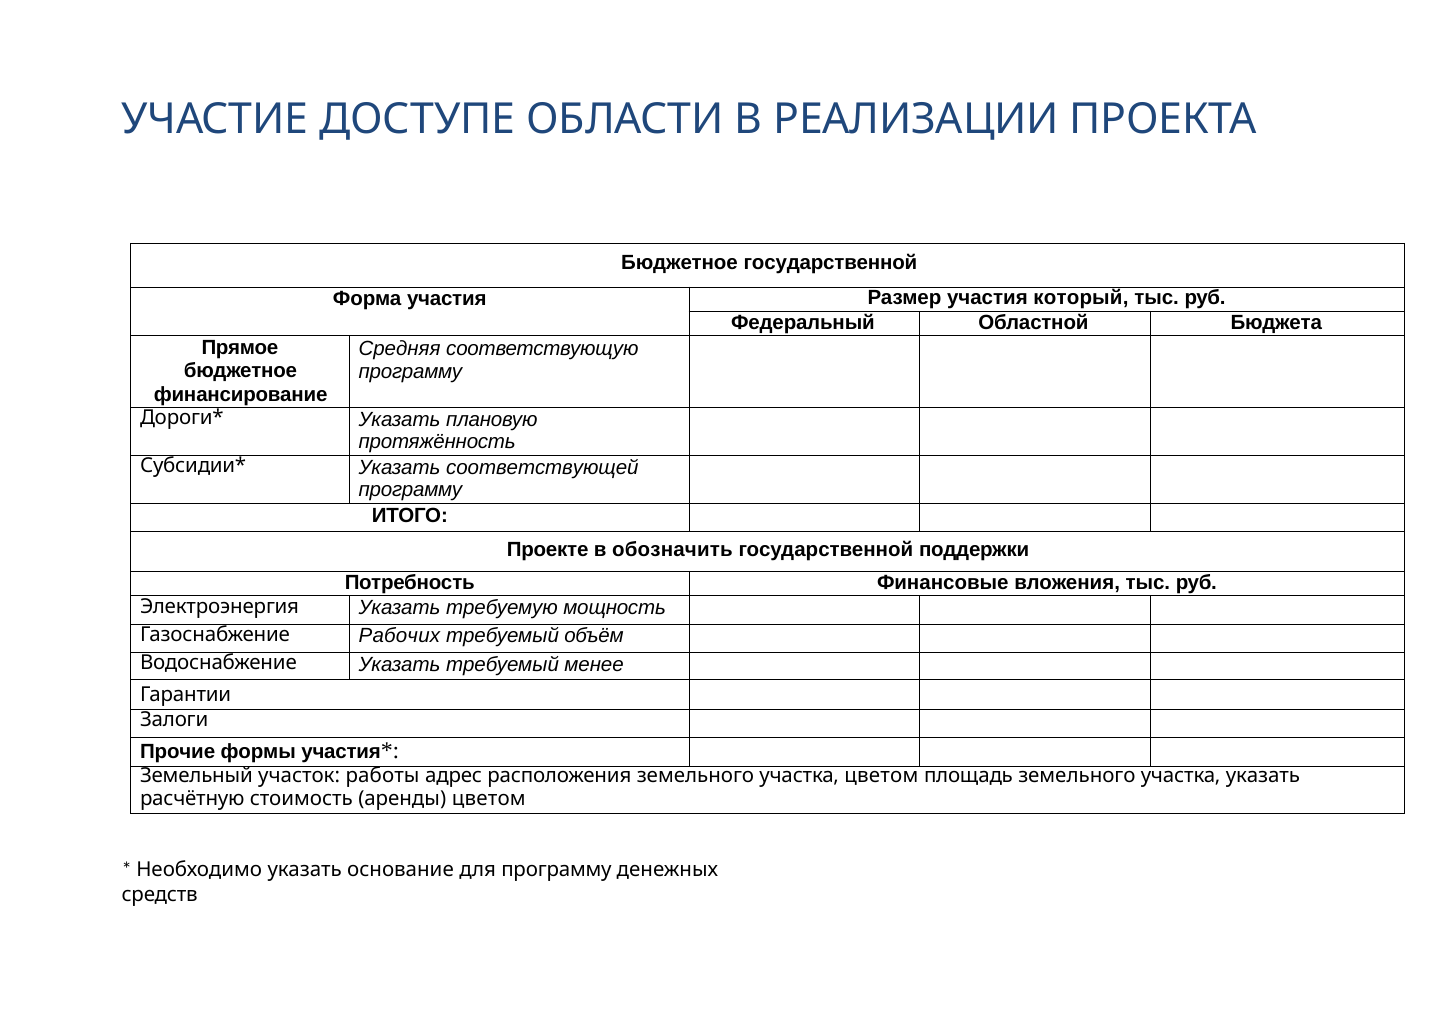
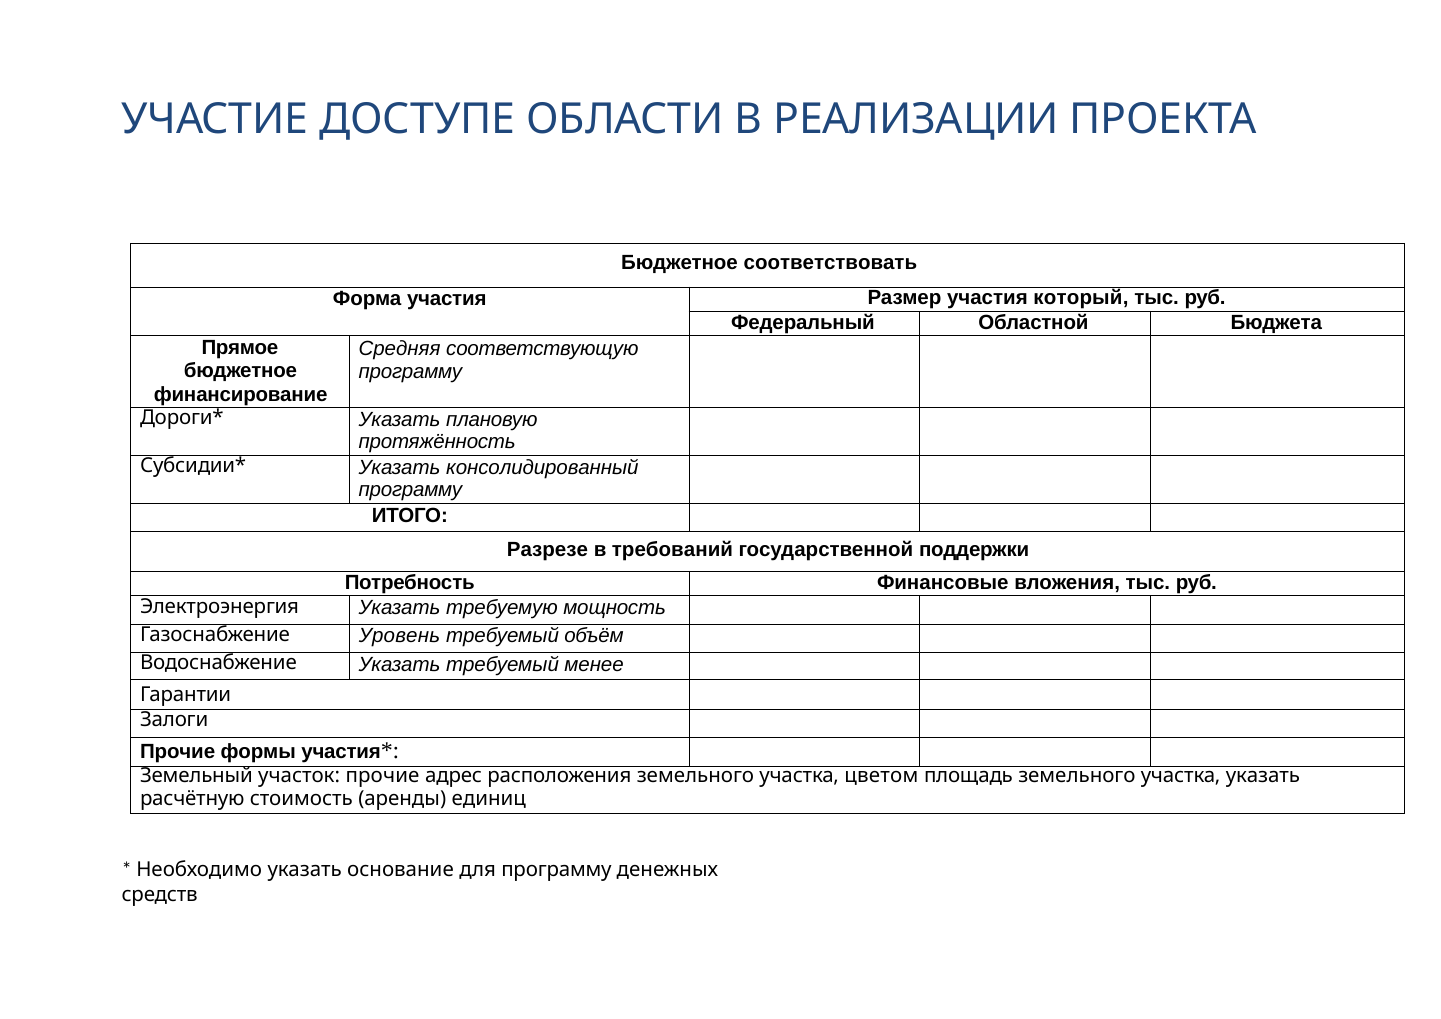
Бюджетное государственной: государственной -> соответствовать (830, 263)
соответствующей: соответствующей -> консолидированный (542, 467)
Проекте: Проекте -> Разрезе (547, 549)
обозначить: обозначить -> требований (672, 549)
Рабочих: Рабочих -> Уровень (399, 636)
участок работы: работы -> прочие (383, 776)
аренды цветом: цветом -> единиц (489, 799)
